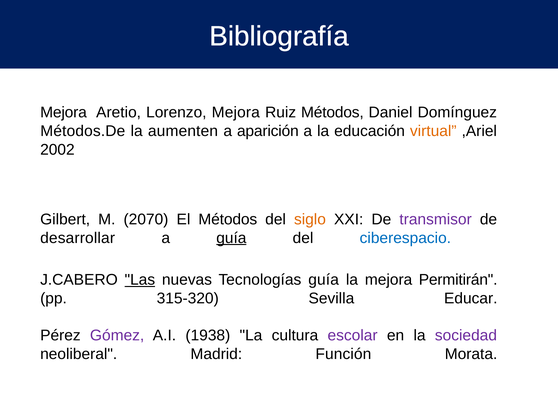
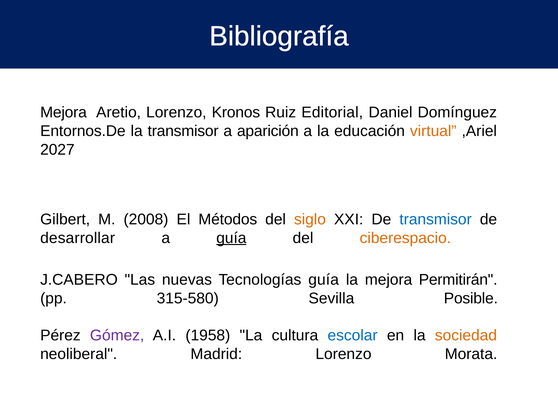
Lorenzo Mejora: Mejora -> Kronos (236, 113)
Ruiz Métodos: Métodos -> Editorial (332, 113)
Métodos.De: Métodos.De -> Entornos.De (83, 131)
la aumenten: aumenten -> transmisor (183, 131)
2002: 2002 -> 2027 (57, 150)
2070: 2070 -> 2008 (146, 220)
transmisor colour: purple -> blue (436, 220)
ciberespacio colour: blue -> orange (405, 238)
Las underline: present -> none (140, 280)
315-320: 315-320 -> 315-580 (188, 299)
Educar: Educar -> Posible (471, 299)
1938: 1938 -> 1958 (208, 336)
escolar colour: purple -> blue (353, 336)
sociedad colour: purple -> orange (466, 336)
Madrid Función: Función -> Lorenzo (343, 354)
